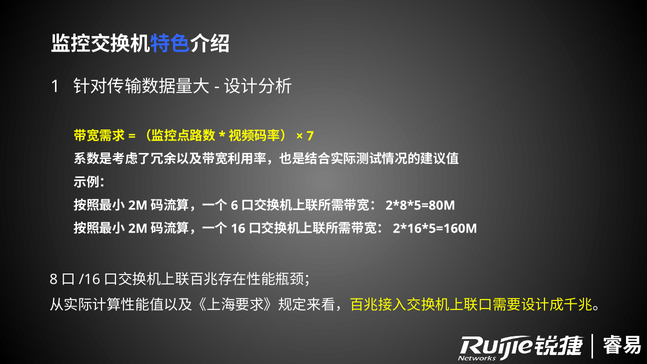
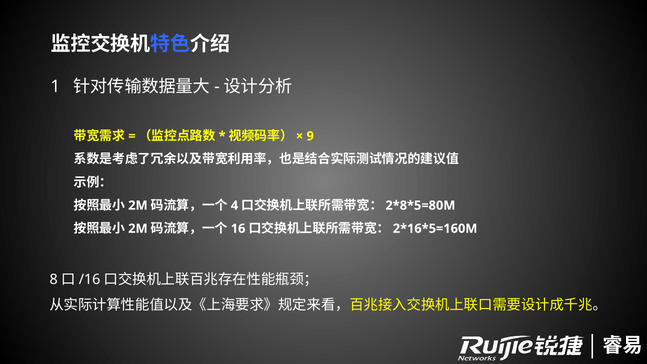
7: 7 -> 9 (310, 136)
6: 6 -> 4 (234, 205)
